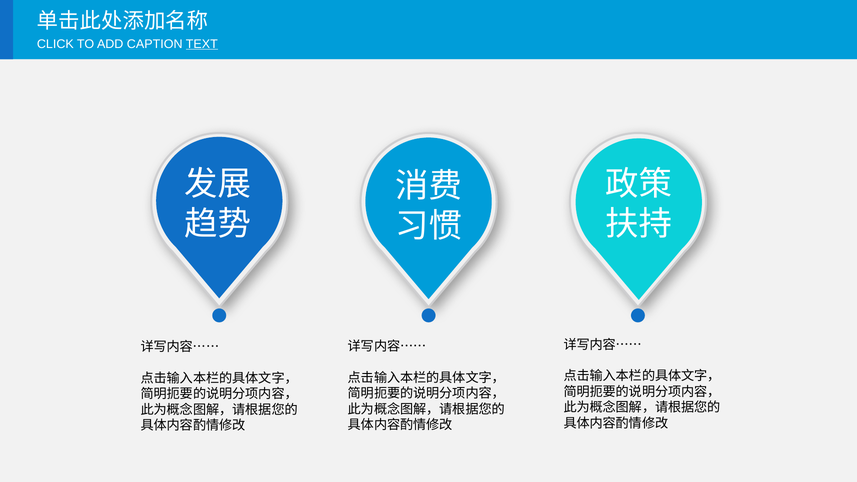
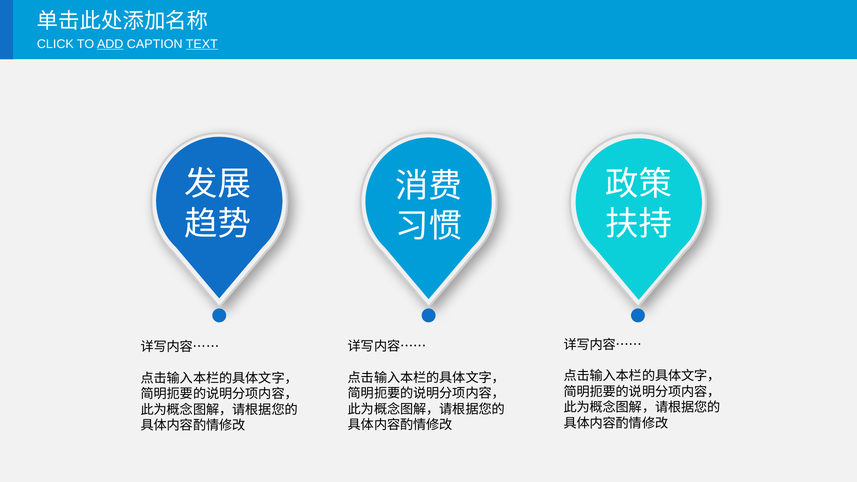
ADD underline: none -> present (110, 44)
